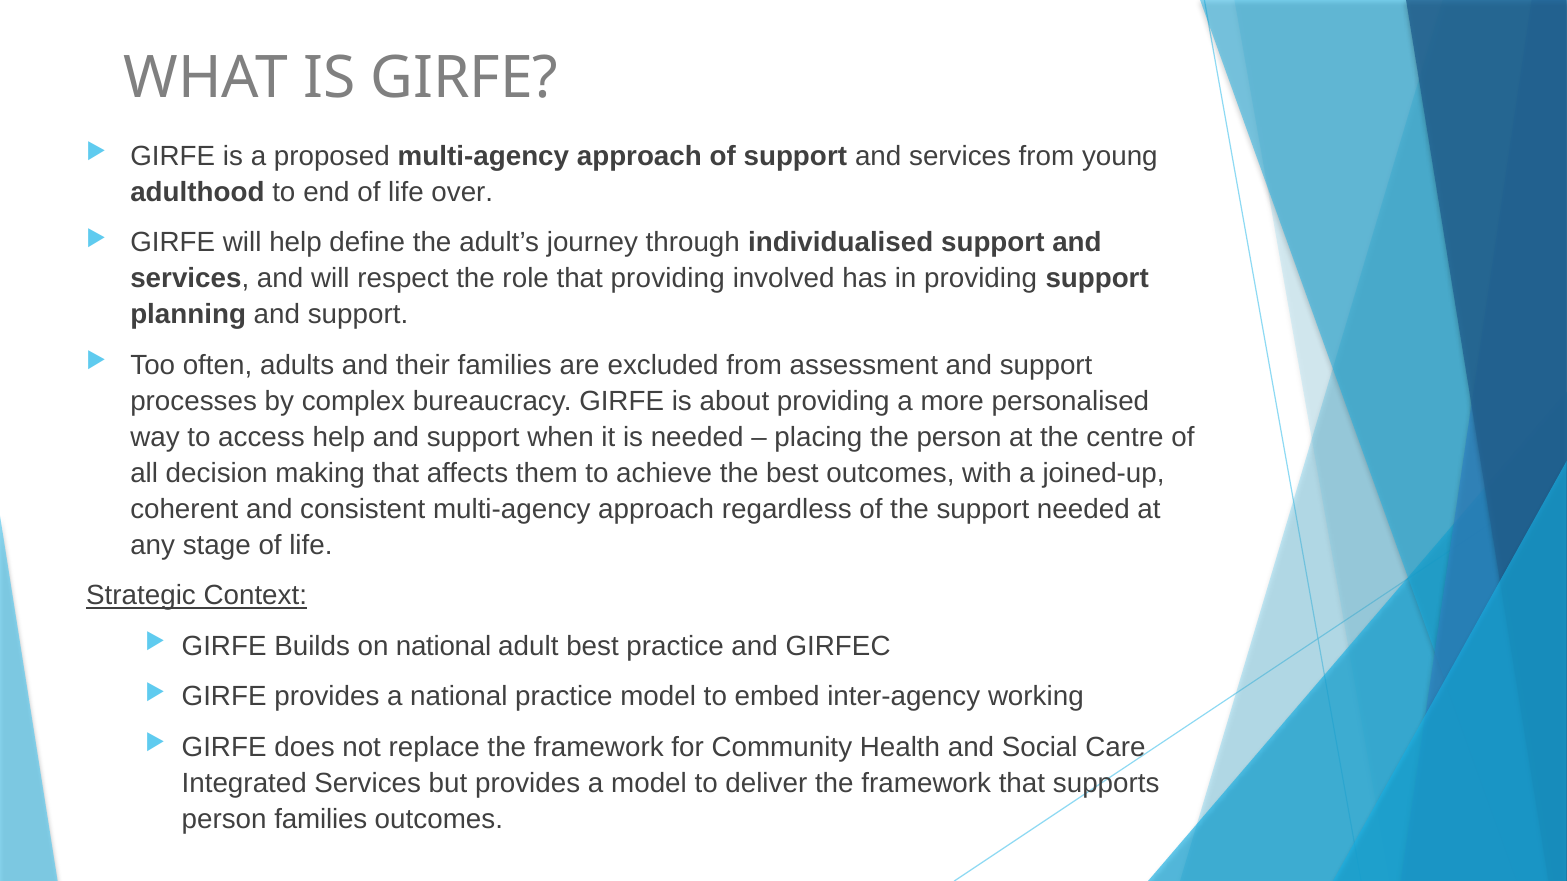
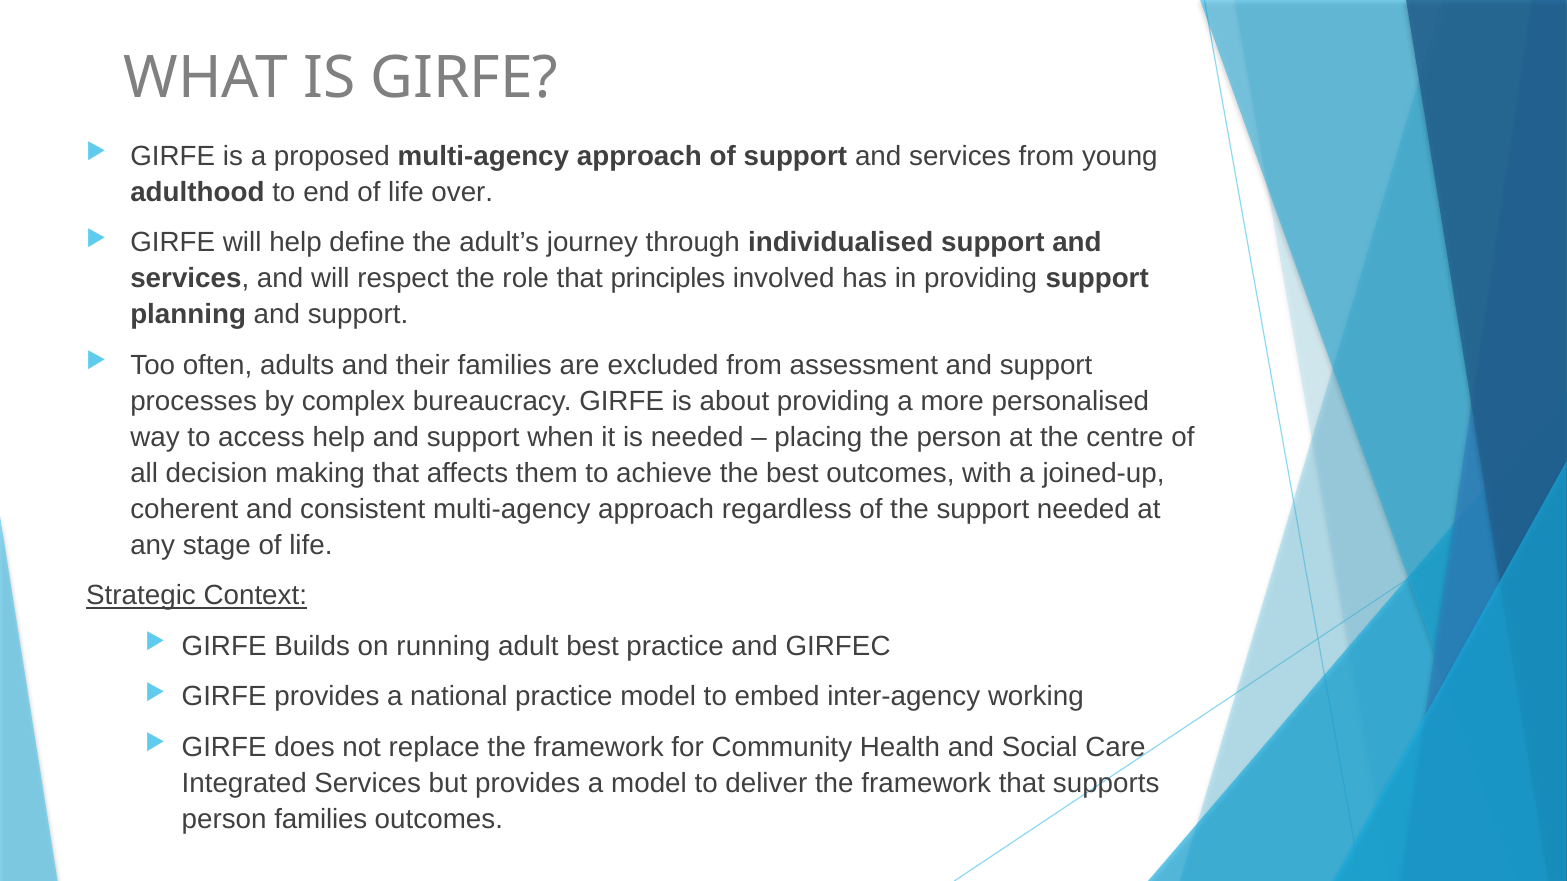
that providing: providing -> principles (668, 279)
on national: national -> running (443, 646)
